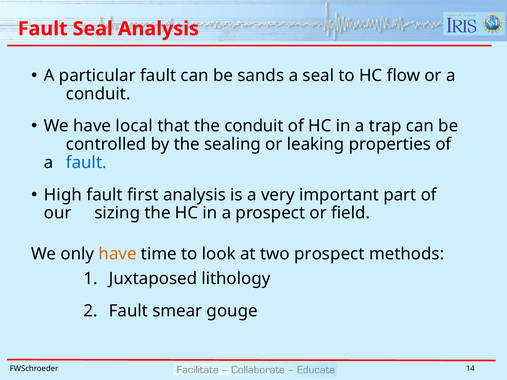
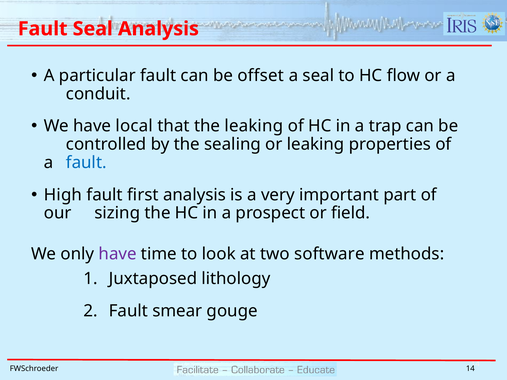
sands: sands -> offset (261, 76)
the conduit: conduit -> leaking (254, 126)
have colour: orange -> purple (118, 254)
two prospect: prospect -> software (329, 254)
